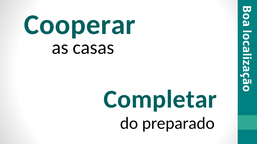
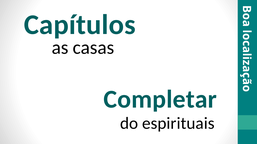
Cooperar: Cooperar -> Capítulos (80, 25)
preparado: preparado -> espirituais (178, 124)
